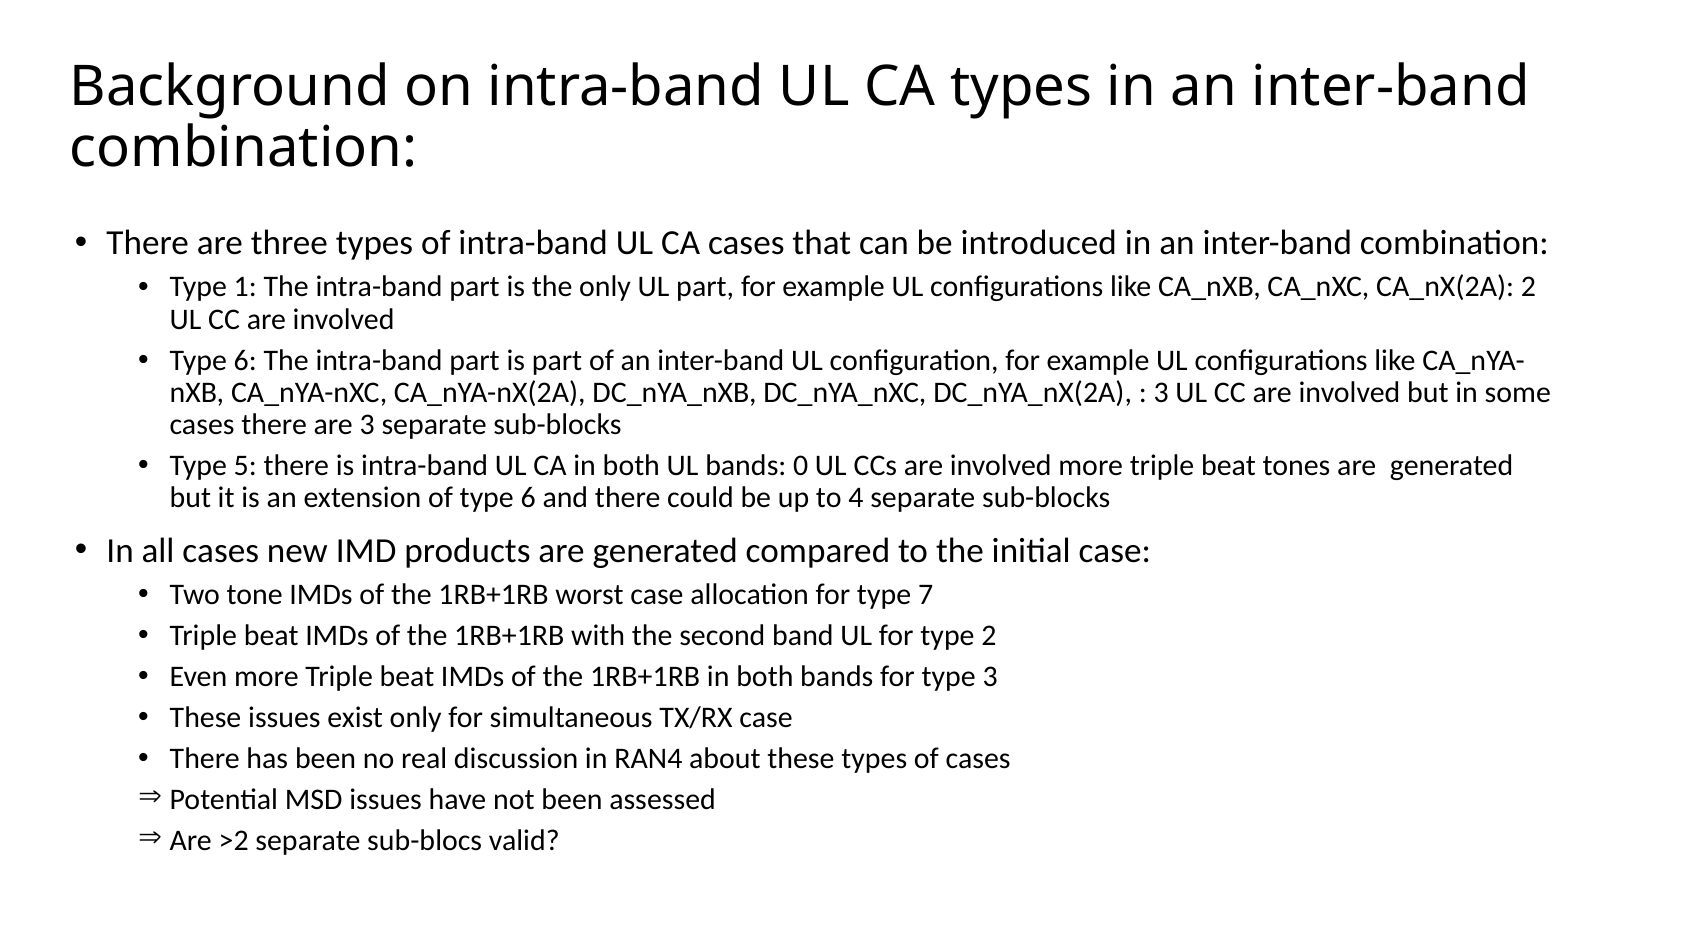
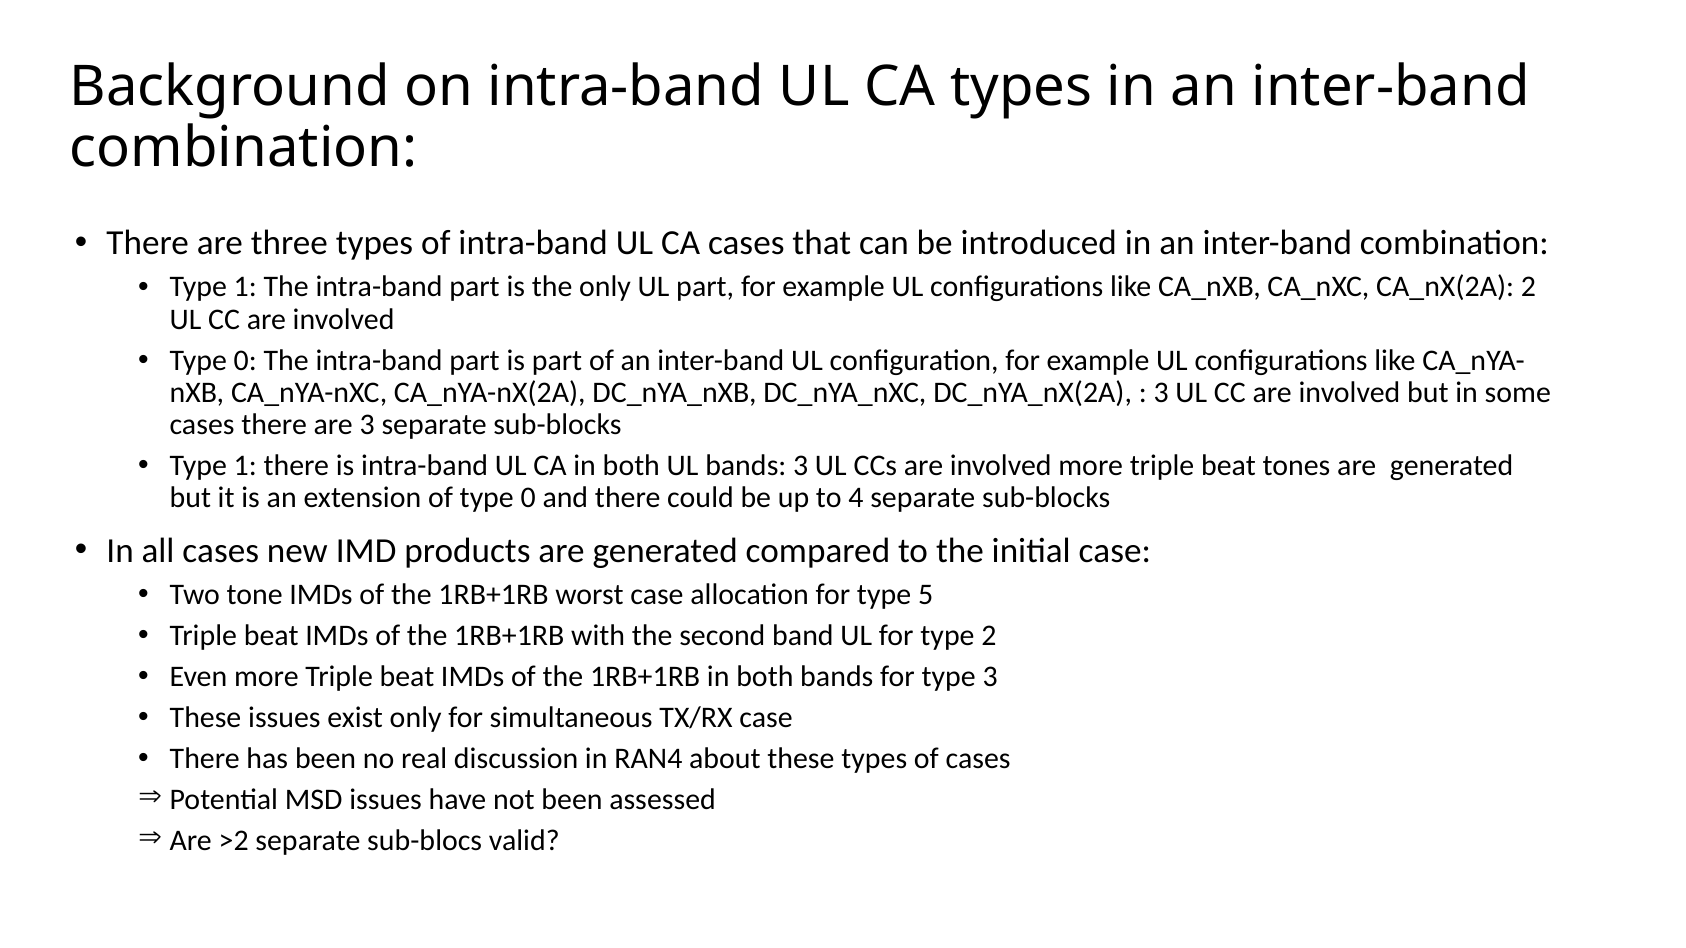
6: 6 -> 0 (245, 361)
5: 5 -> 1 (245, 466)
bands 0: 0 -> 3 (801, 466)
of type 6: 6 -> 0 (528, 498)
7: 7 -> 5 (926, 595)
